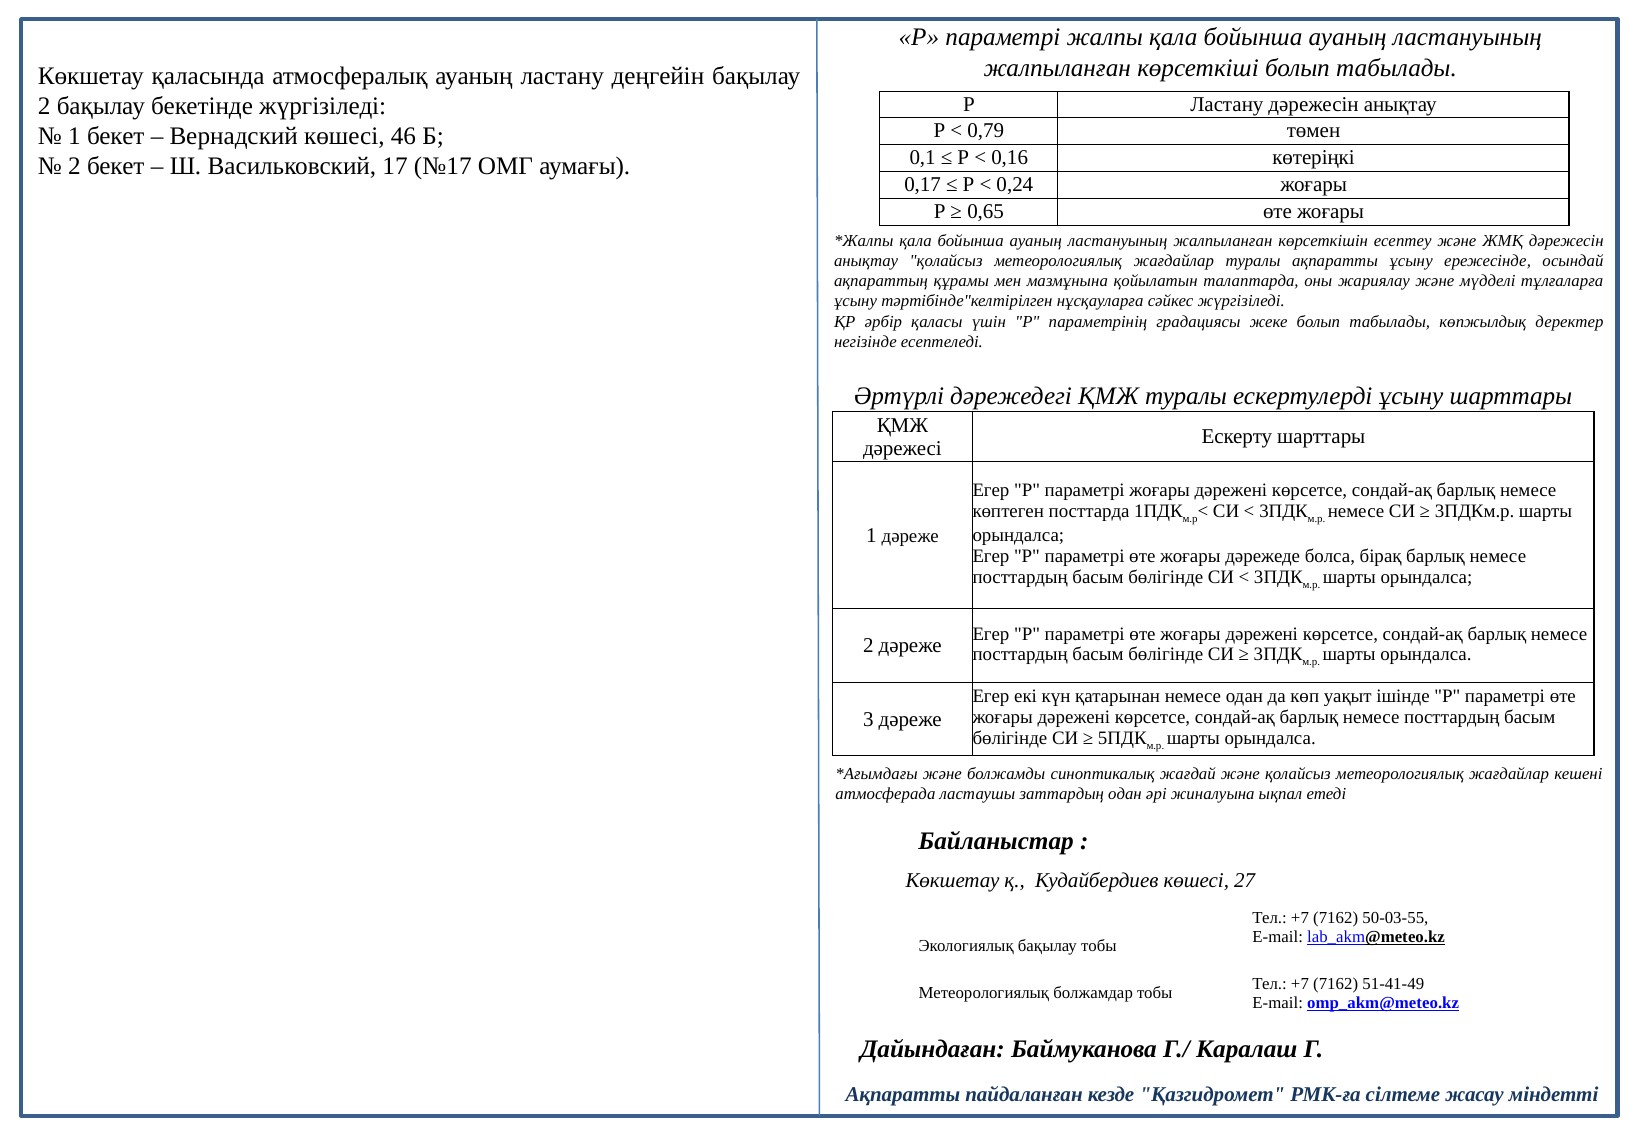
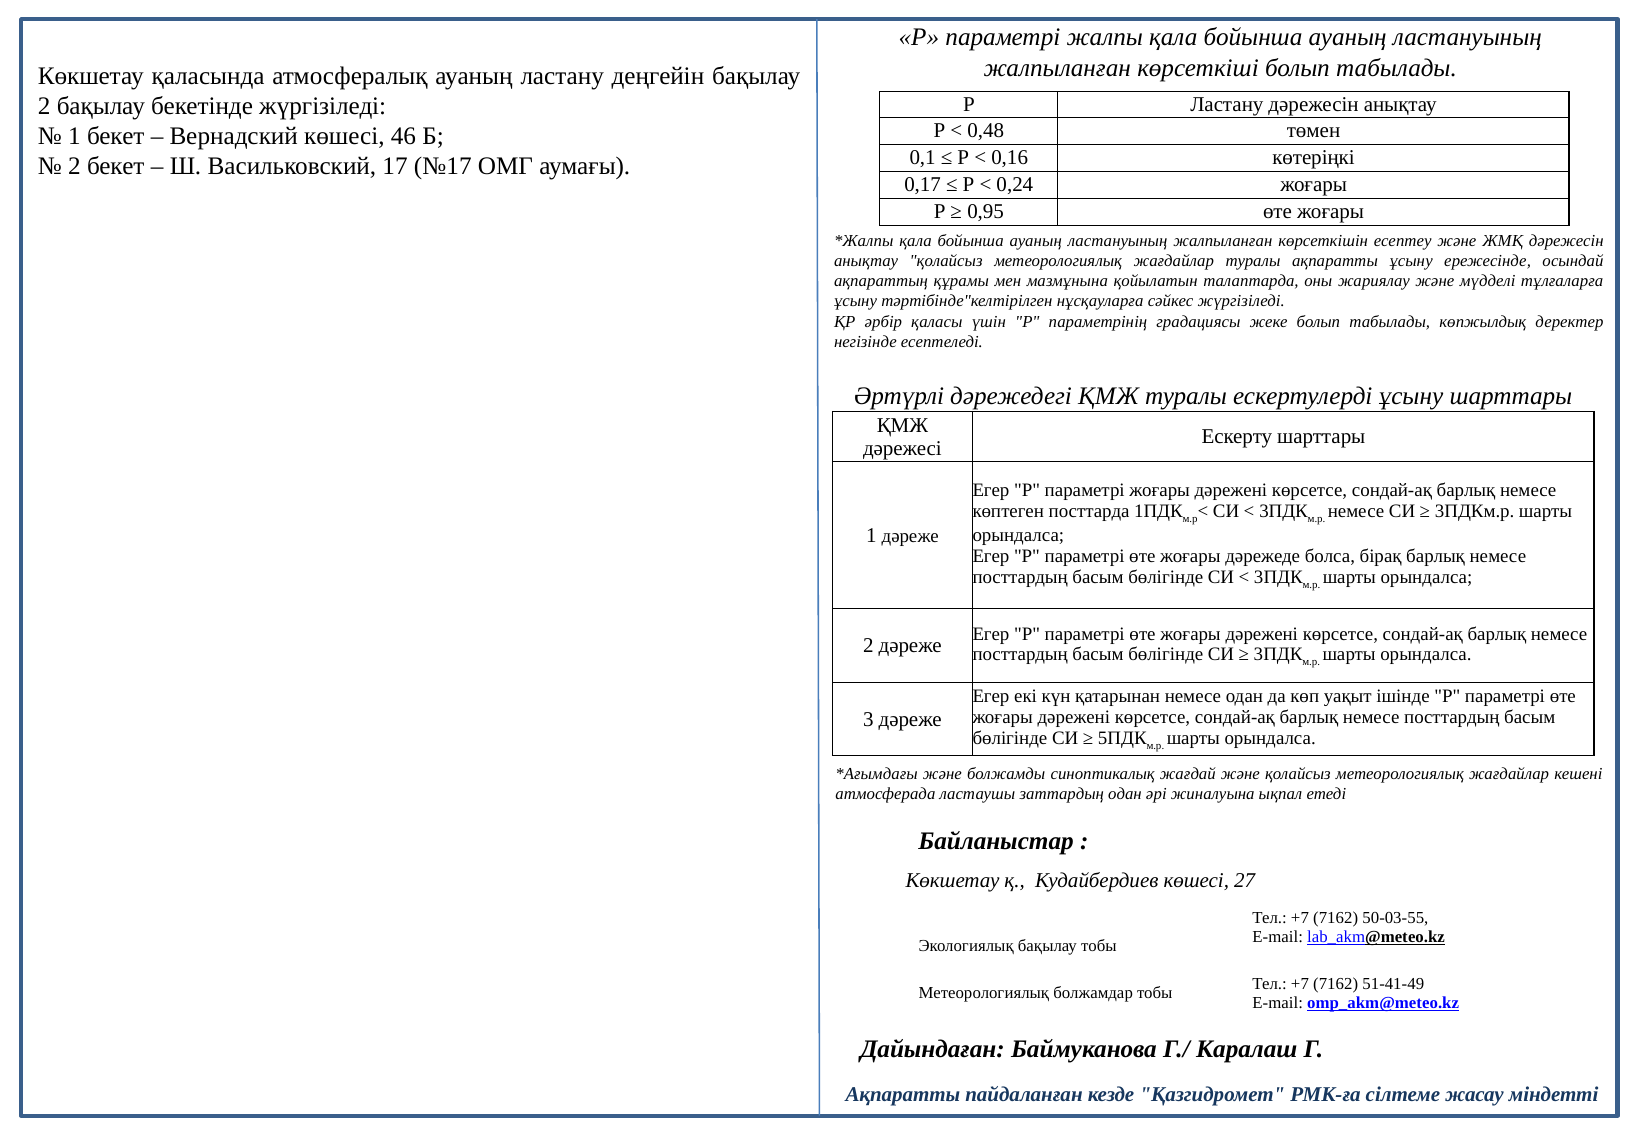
0,79: 0,79 -> 0,48 (986, 130)
0,65: 0,65 -> 0,95 (986, 211)
